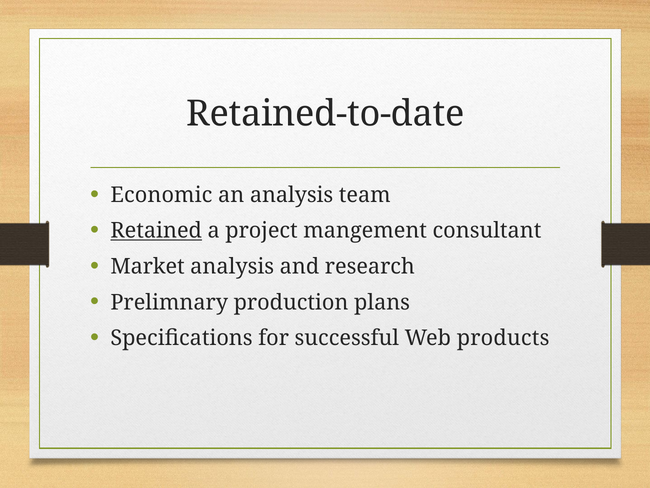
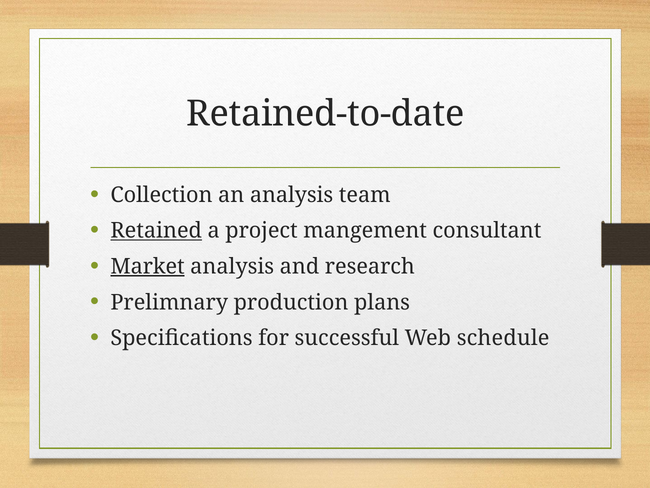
Economic: Economic -> Collection (162, 195)
Market underline: none -> present (148, 266)
products: products -> schedule (503, 338)
